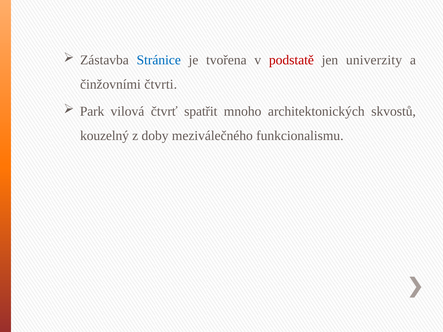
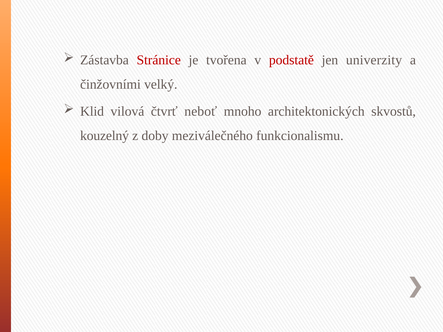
Stránice colour: blue -> red (159, 60)
čtvrti: čtvrti -> velký (161, 84)
Park: Park -> Klid (92, 111)
spatřit: spatřit -> neboť (201, 111)
